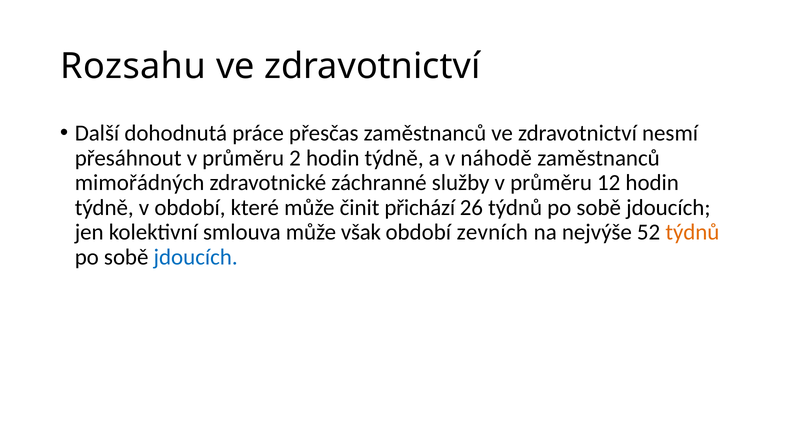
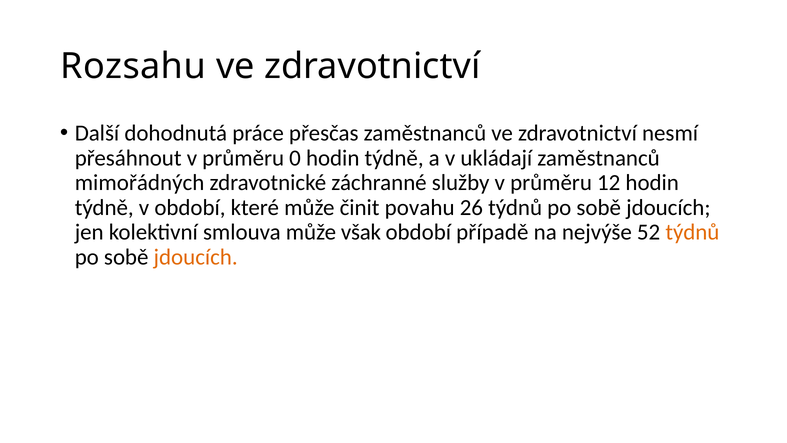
2: 2 -> 0 (295, 158)
náhodě: náhodě -> ukládají (496, 158)
přichází: přichází -> povahu (420, 207)
zevních: zevních -> případě (492, 232)
jdoucích colour: blue -> orange (196, 257)
